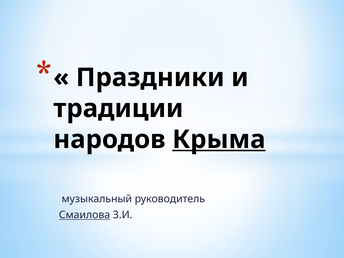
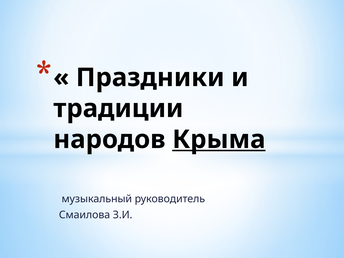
Смаилова underline: present -> none (85, 215)
